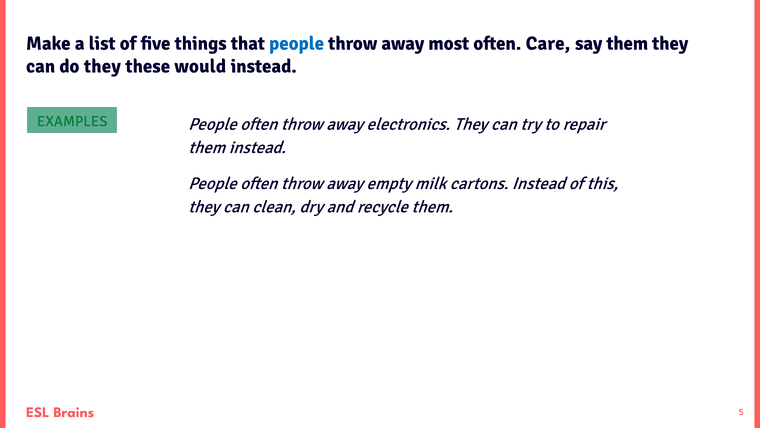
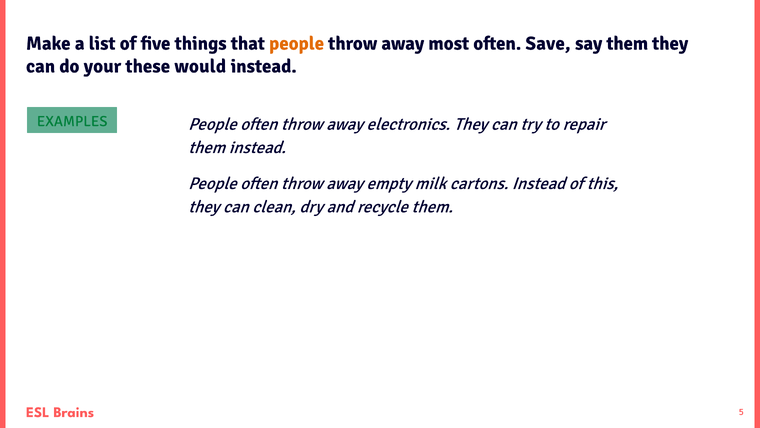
people colour: blue -> orange (297, 43)
Care: Care -> Save (548, 43)
do they: they -> your (102, 66)
